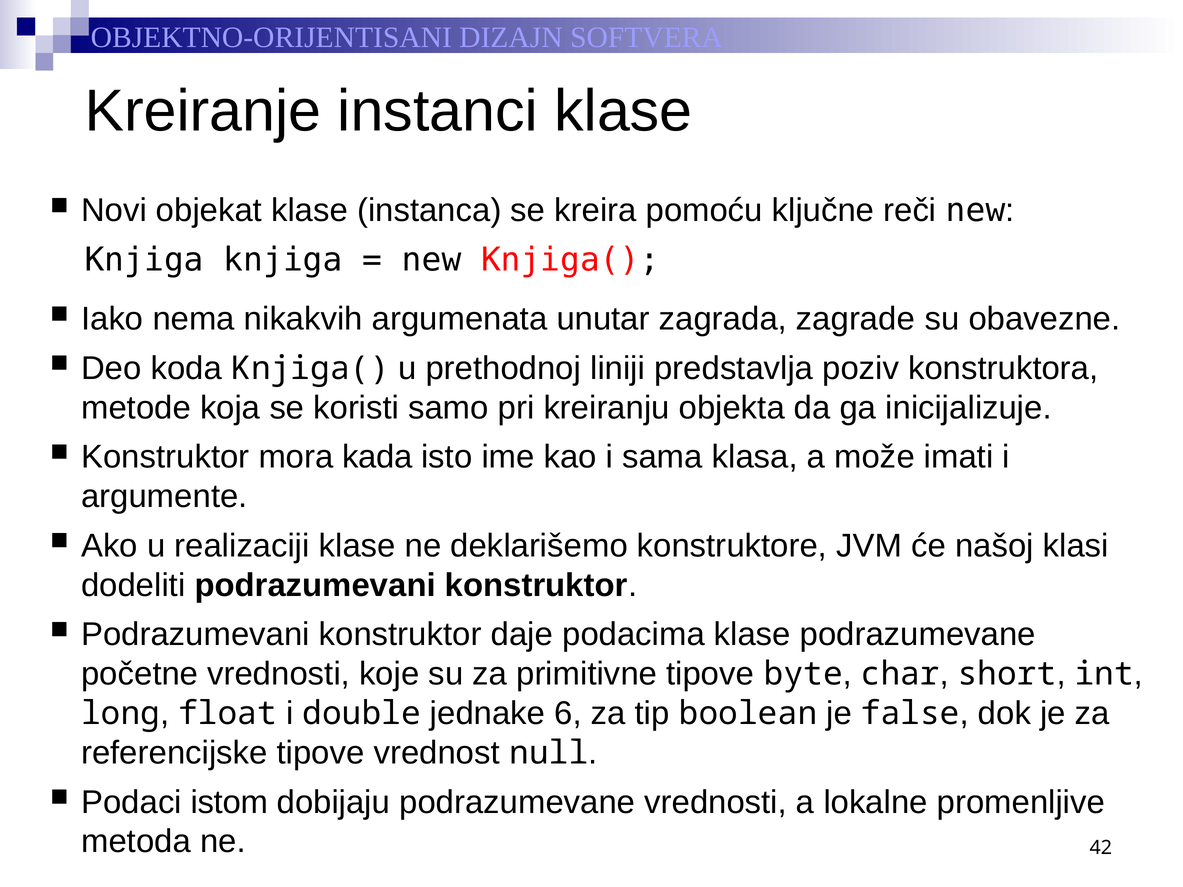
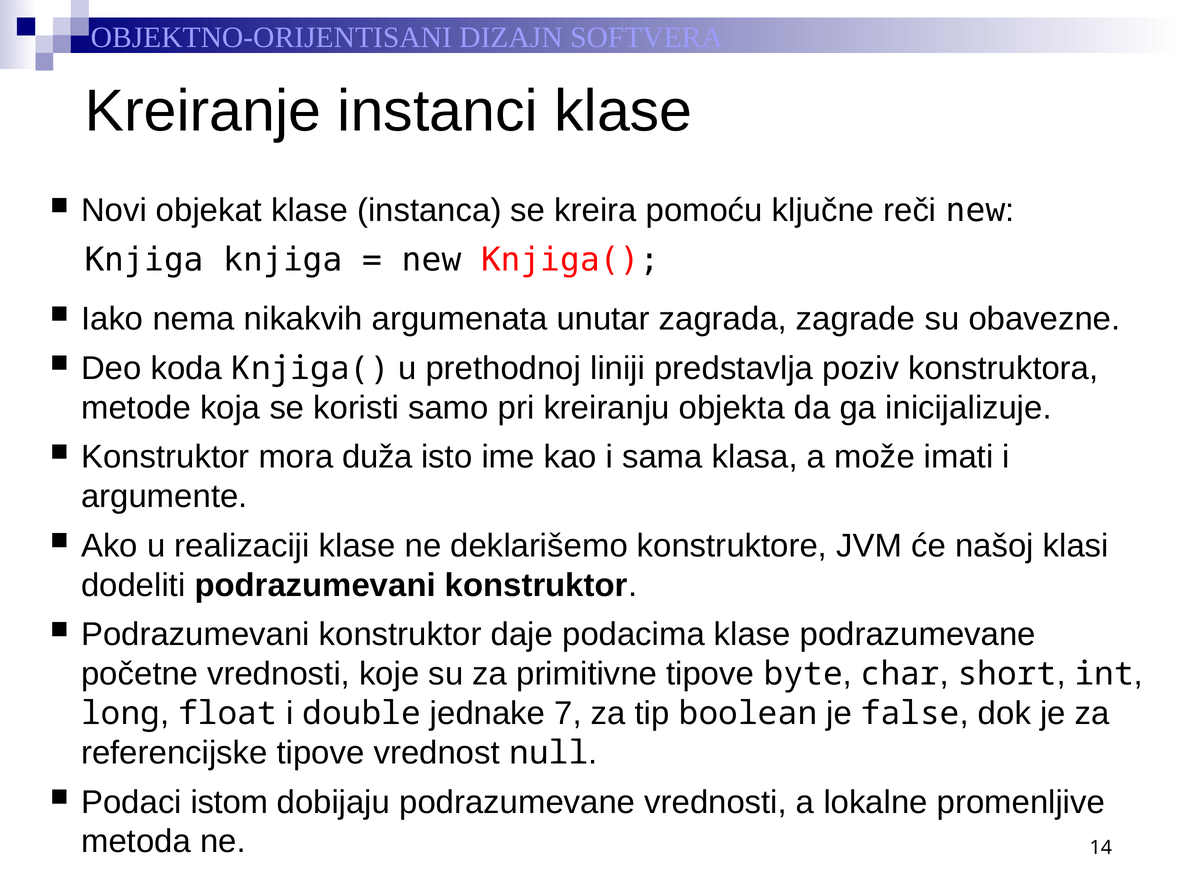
kada: kada -> duža (377, 457)
6: 6 -> 7 (568, 714)
42: 42 -> 14 (1101, 848)
